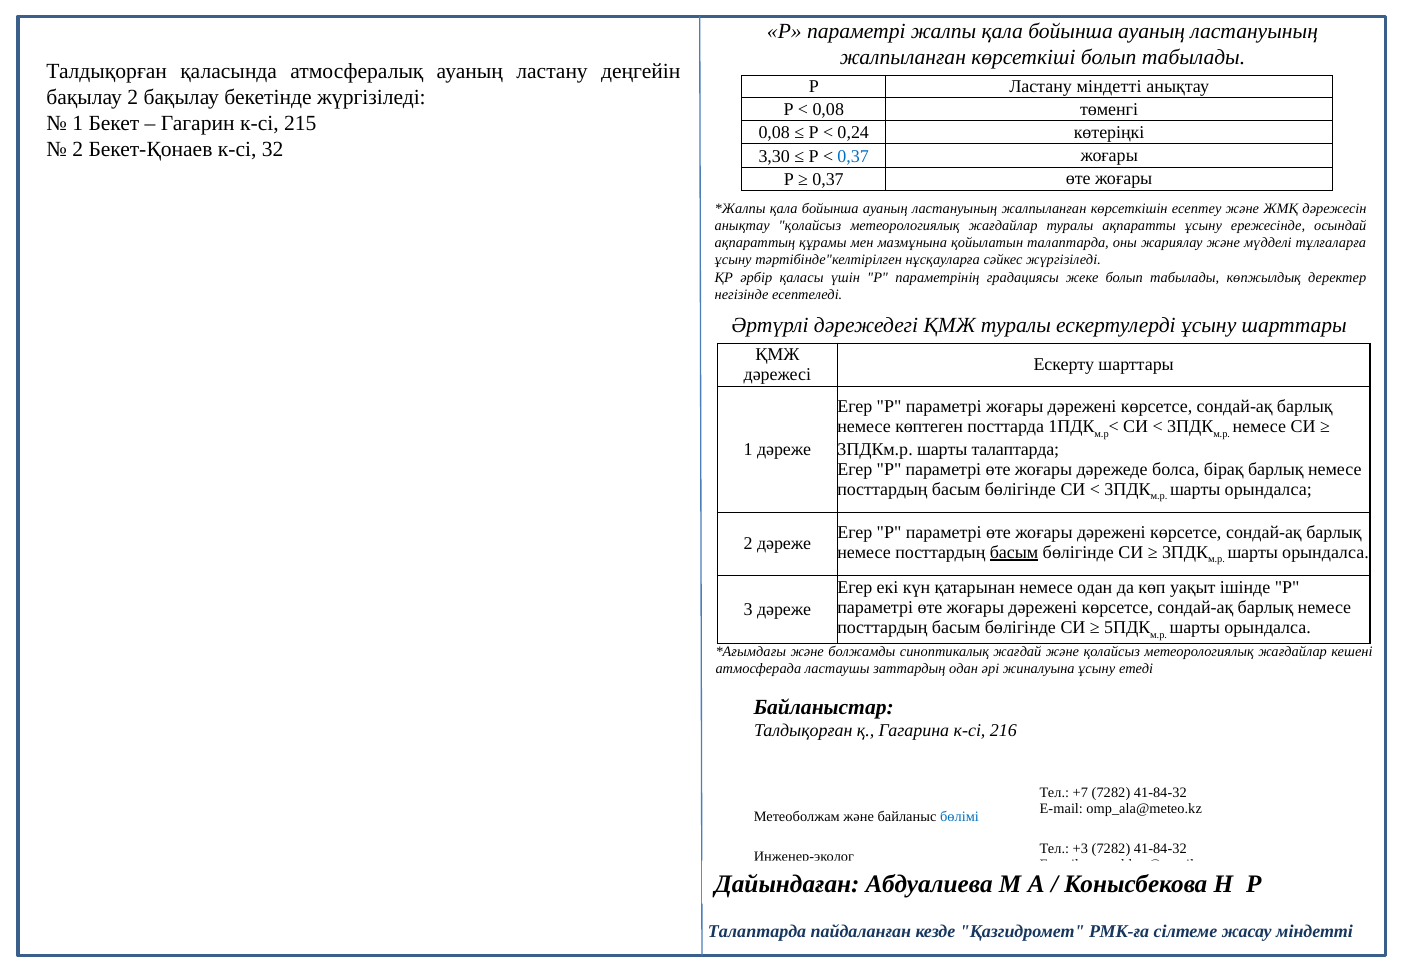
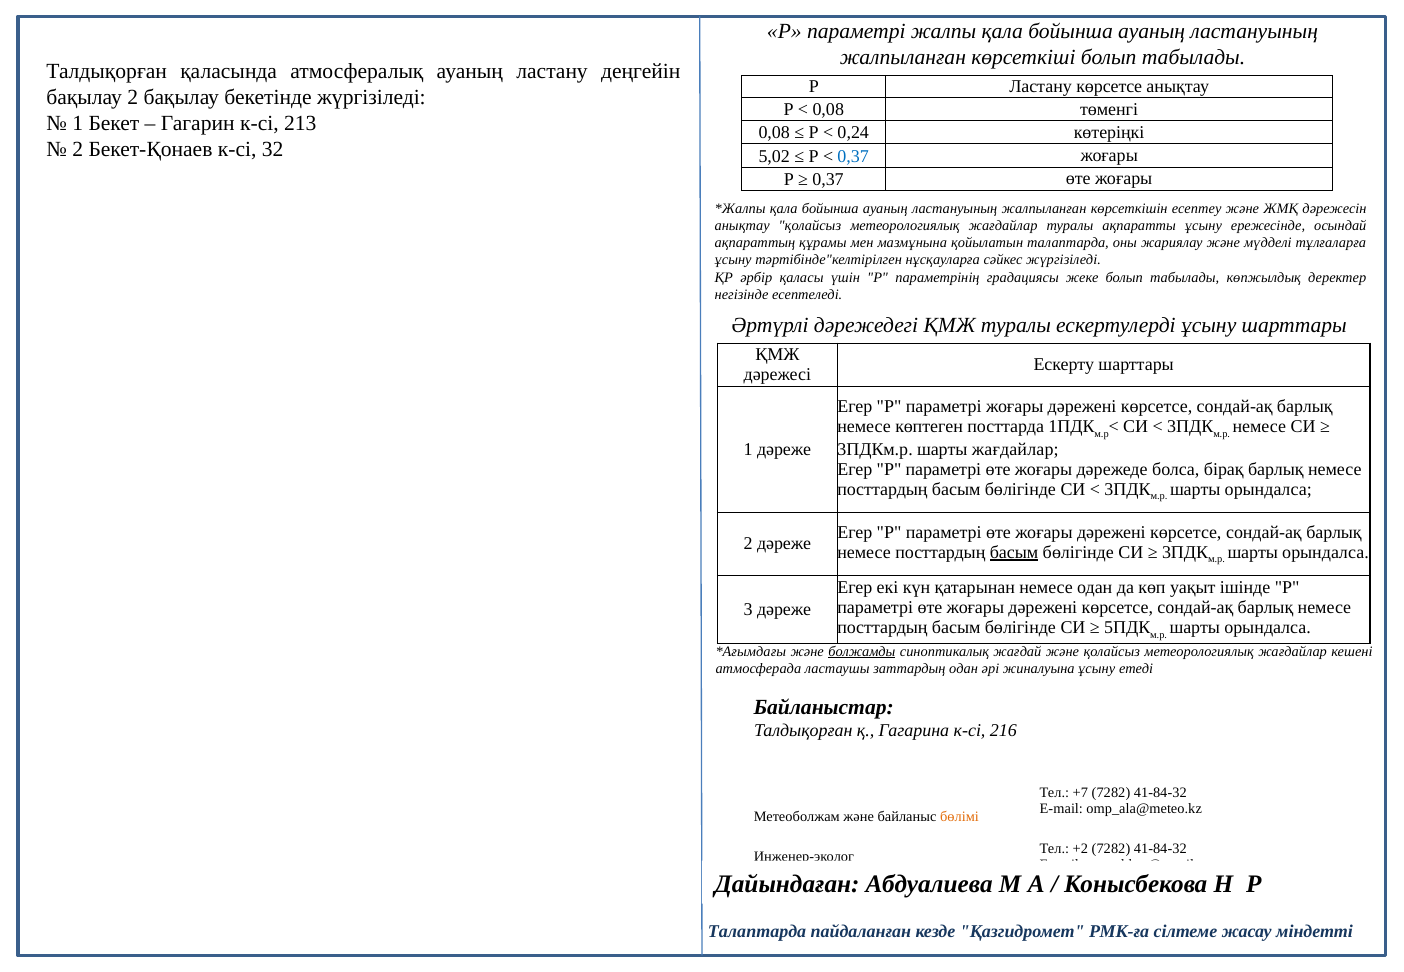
Ластану міндетті: міндетті -> көрсетсе (1109, 87)
215: 215 -> 213 (300, 123)
3,30: 3,30 -> 5,02 (774, 156)
шарты талаптарда: талаптарда -> жағдайлар (1015, 449)
болжамды underline: none -> present (862, 652)
бөлімі colour: blue -> orange (959, 816)
+3: +3 -> +2 (1080, 849)
